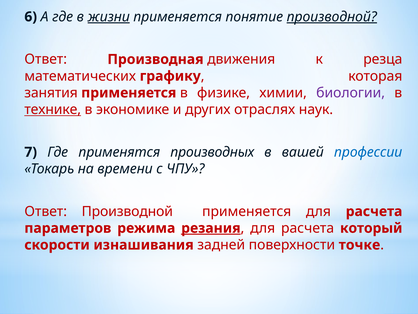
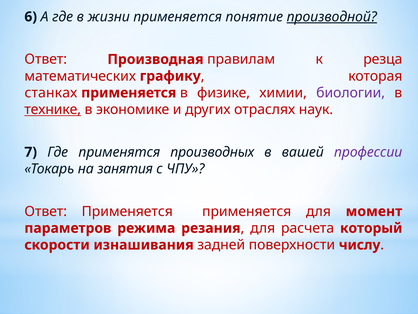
жизни underline: present -> none (109, 17)
движения: движения -> правилам (241, 59)
занятия: занятия -> станках (51, 93)
профессии colour: blue -> purple (368, 152)
времени: времени -> занятия (125, 169)
Ответ Производной: Производной -> Применяется (127, 211)
применяется для расчета: расчета -> момент (374, 211)
резания underline: present -> none (211, 228)
точке: точке -> числу (360, 245)
